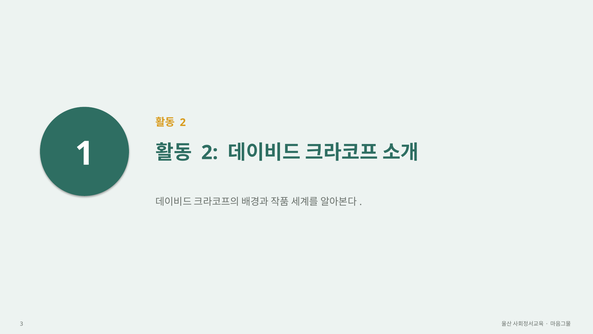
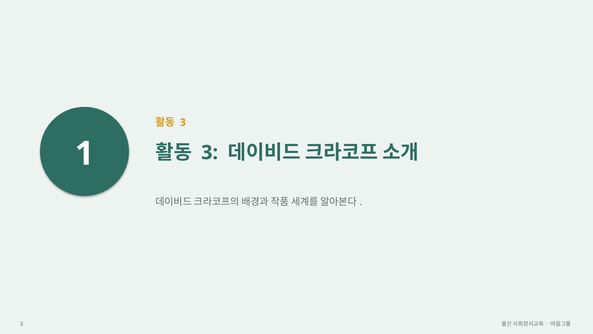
2: 2 -> 3 (183, 122)
2: 2 -> 3 (210, 152)
